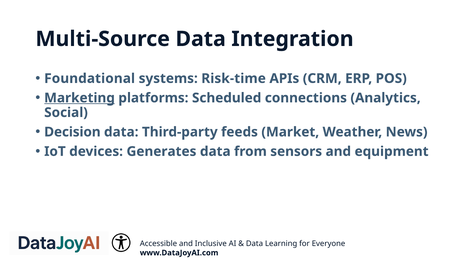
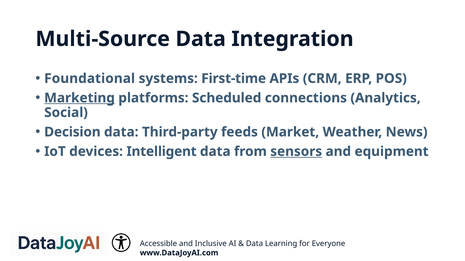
Risk-time: Risk-time -> First-time (234, 79)
Generates: Generates -> Intelligent (162, 152)
sensors underline: none -> present (296, 152)
